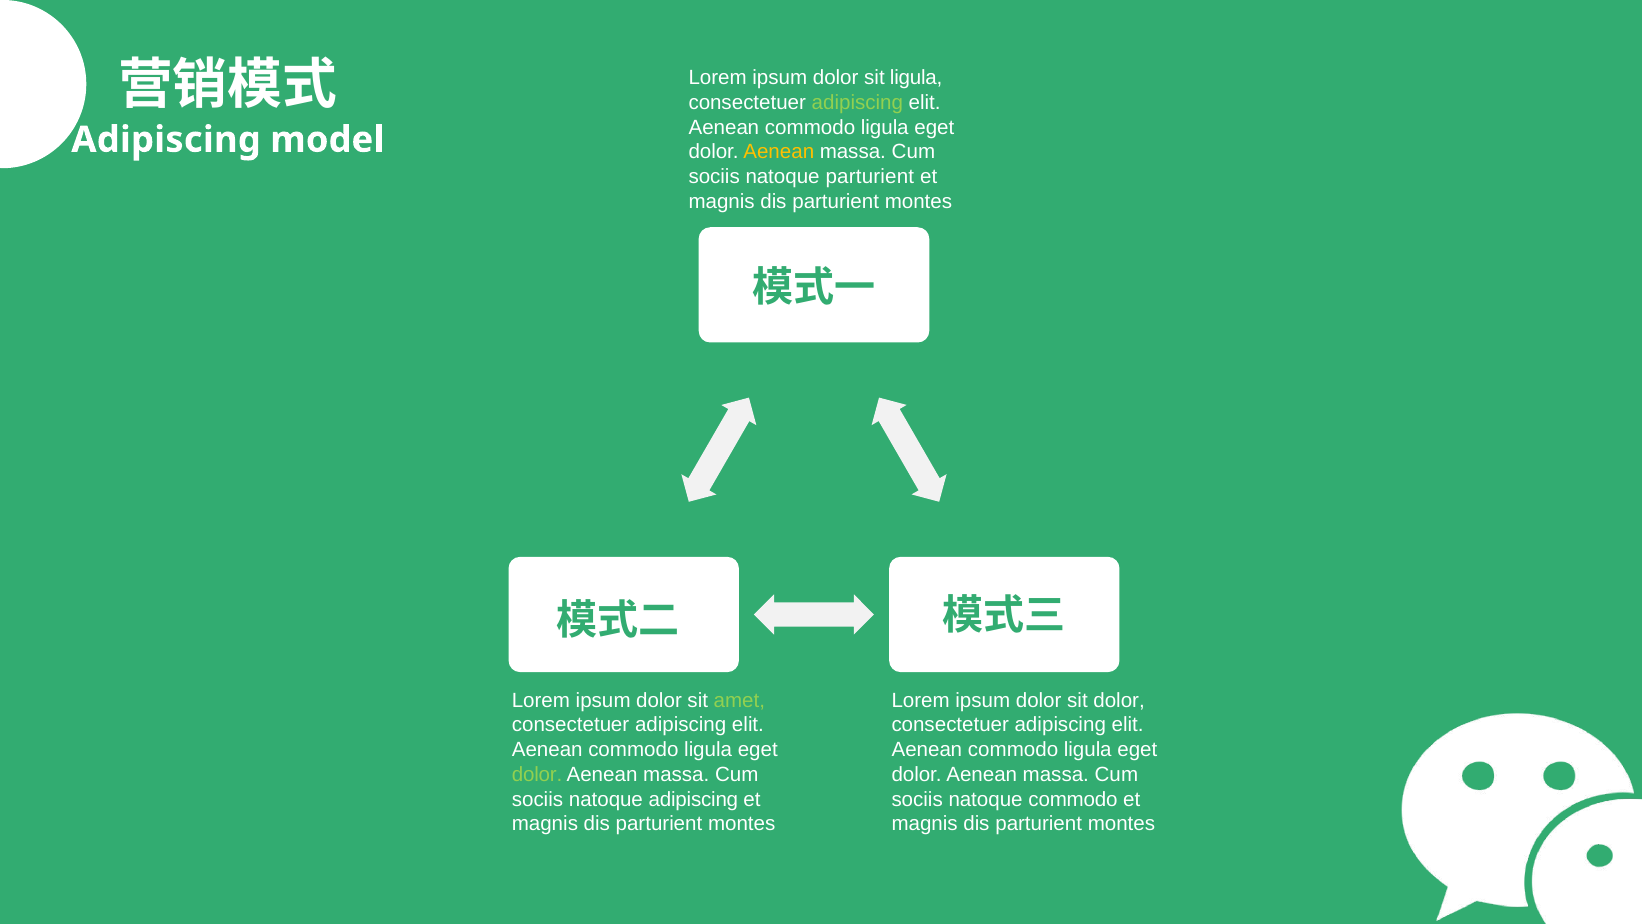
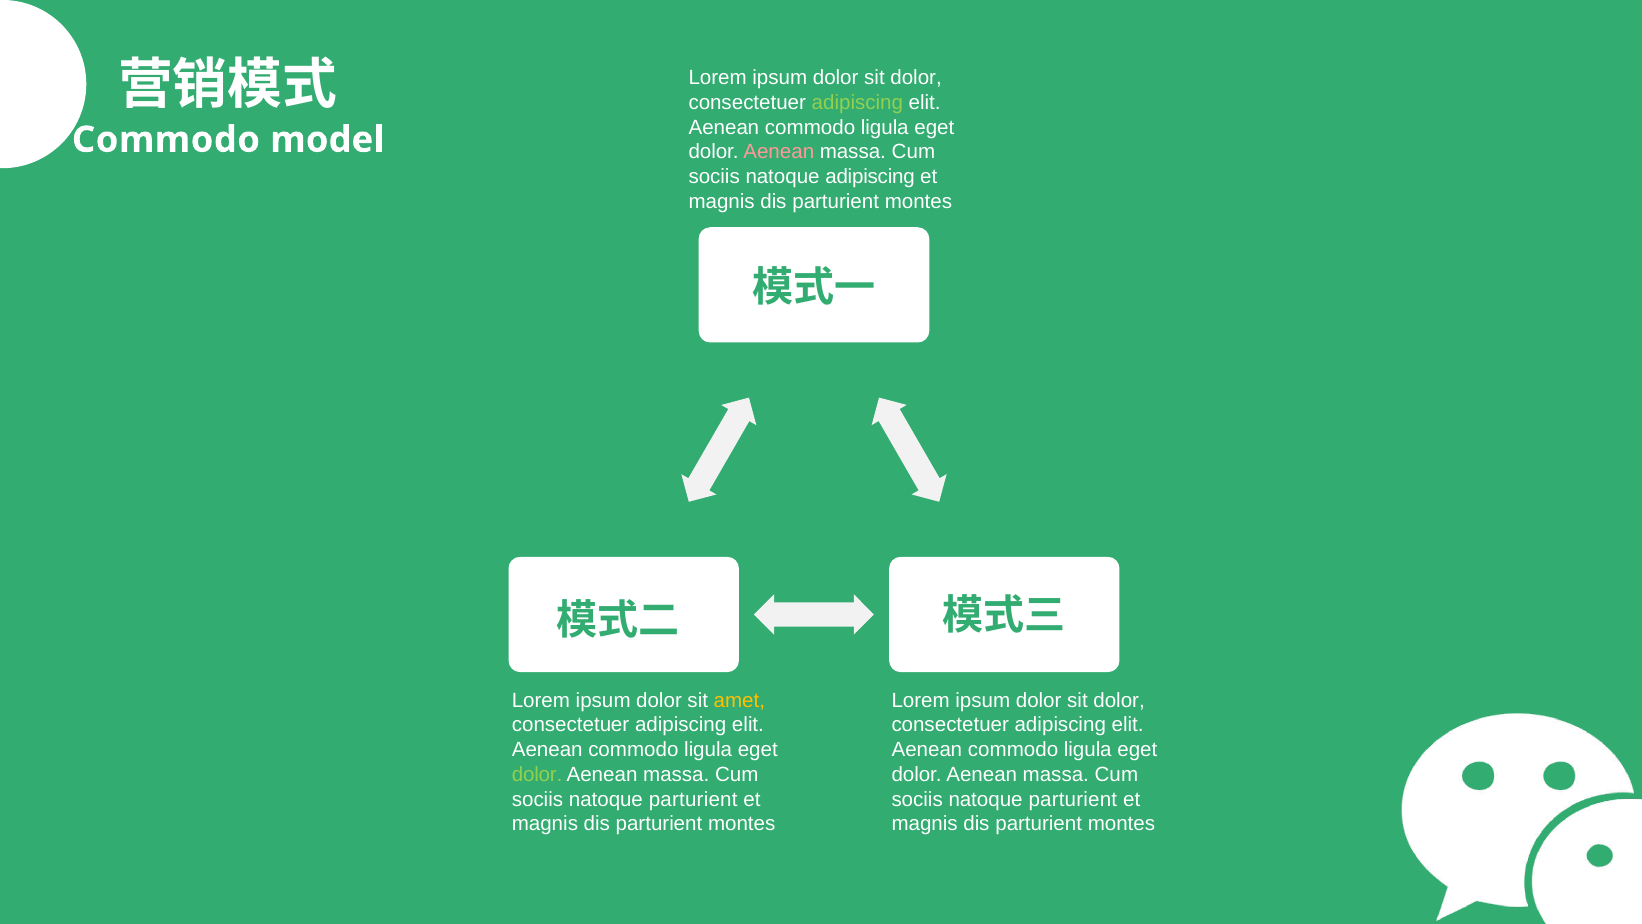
ligula: ligula -> dolor (916, 78)
Adipiscing: Adipiscing -> Commodo (166, 140)
Aenean colour: yellow -> pink (779, 152)
natoque parturient: parturient -> adipiscing (870, 177)
amet colour: light green -> yellow (739, 700)
adipiscing: adipiscing -> parturient (693, 799)
commodo: commodo -> parturient (1073, 799)
